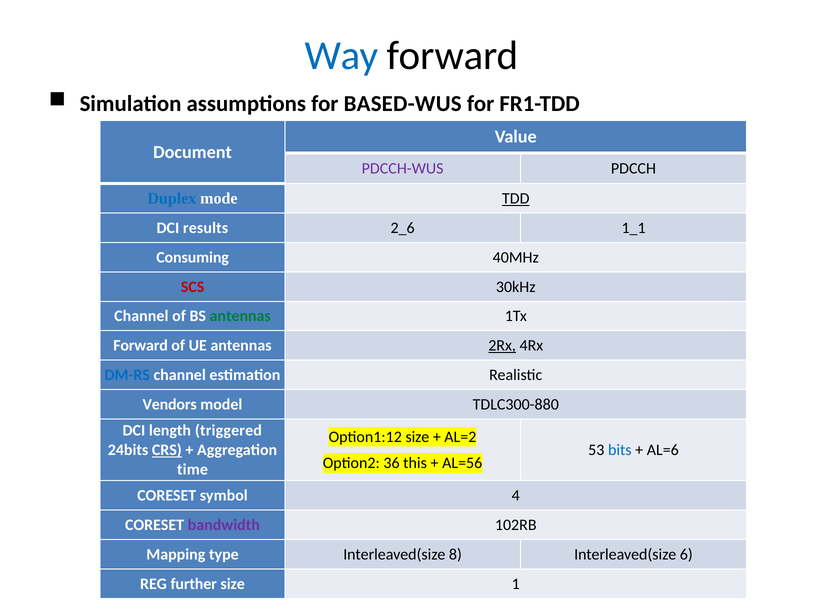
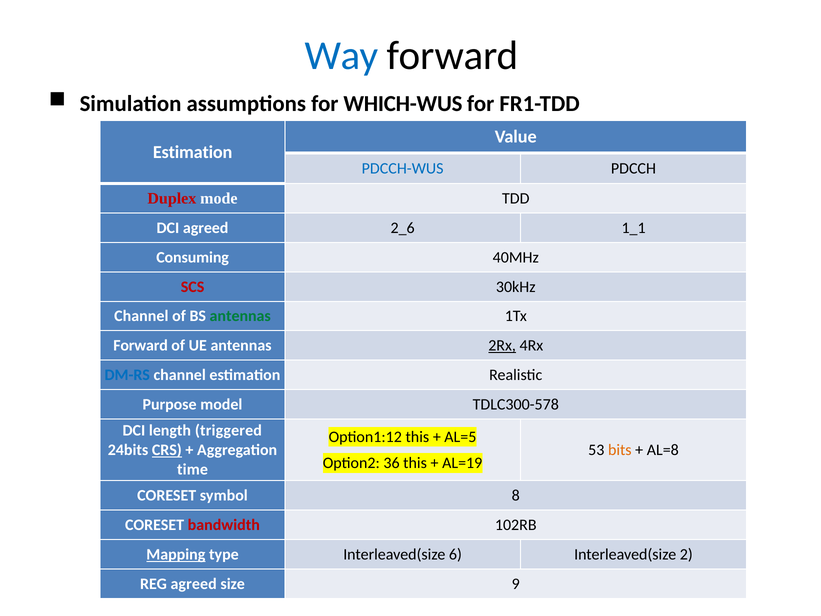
BASED-WUS: BASED-WUS -> WHICH-WUS (403, 104)
Document: Document -> Estimation (193, 152)
PDCCH-WUS colour: purple -> blue (403, 168)
Duplex colour: blue -> red (172, 198)
TDD underline: present -> none (516, 198)
DCI results: results -> agreed (206, 228)
Vendors: Vendors -> Purpose (170, 404)
TDLC300-880: TDLC300-880 -> TDLC300-578 (516, 404)
Option1:12 size: size -> this (417, 437)
AL=2: AL=2 -> AL=5 (460, 437)
bits colour: blue -> orange (620, 450)
AL=6: AL=6 -> AL=8 (663, 450)
AL=56: AL=56 -> AL=19 (462, 463)
4: 4 -> 8 (516, 495)
bandwidth colour: purple -> red (224, 525)
Mapping underline: none -> present (176, 554)
8: 8 -> 6 (455, 554)
6: 6 -> 2 (686, 554)
REG further: further -> agreed (194, 584)
1: 1 -> 9 (516, 584)
